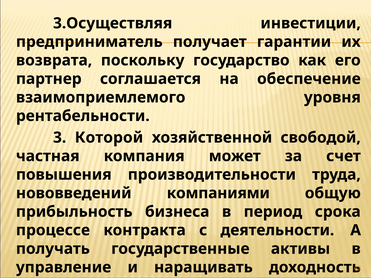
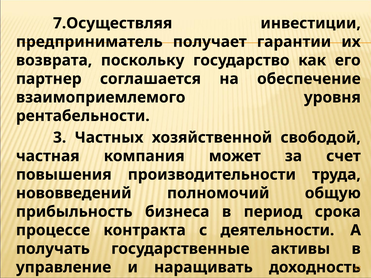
3.Осуществляя: 3.Осуществляя -> 7.Осуществляя (113, 23)
Которой: Которой -> Частных (109, 138)
компаниями: компаниями -> полномочий (218, 193)
